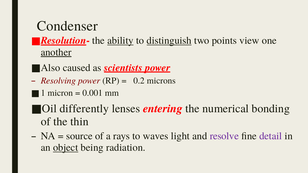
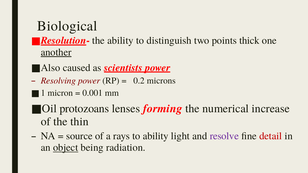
Condenser: Condenser -> Biological (67, 26)
ability underline: present -> none (120, 41)
distinguish underline: present -> none (169, 41)
view: view -> thick (249, 41)
differently: differently -> protozoans (84, 109)
entering: entering -> forming (163, 109)
bonding: bonding -> increase (271, 109)
to waves: waves -> ability (156, 136)
detail colour: purple -> red (271, 136)
